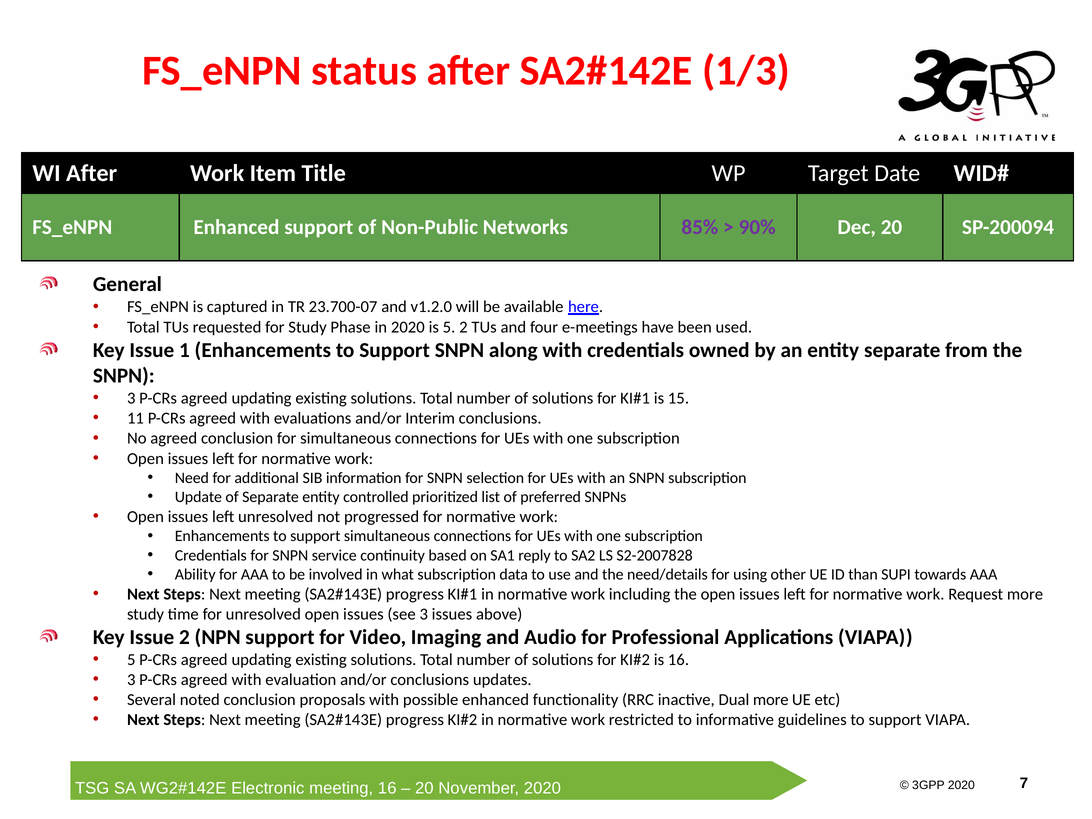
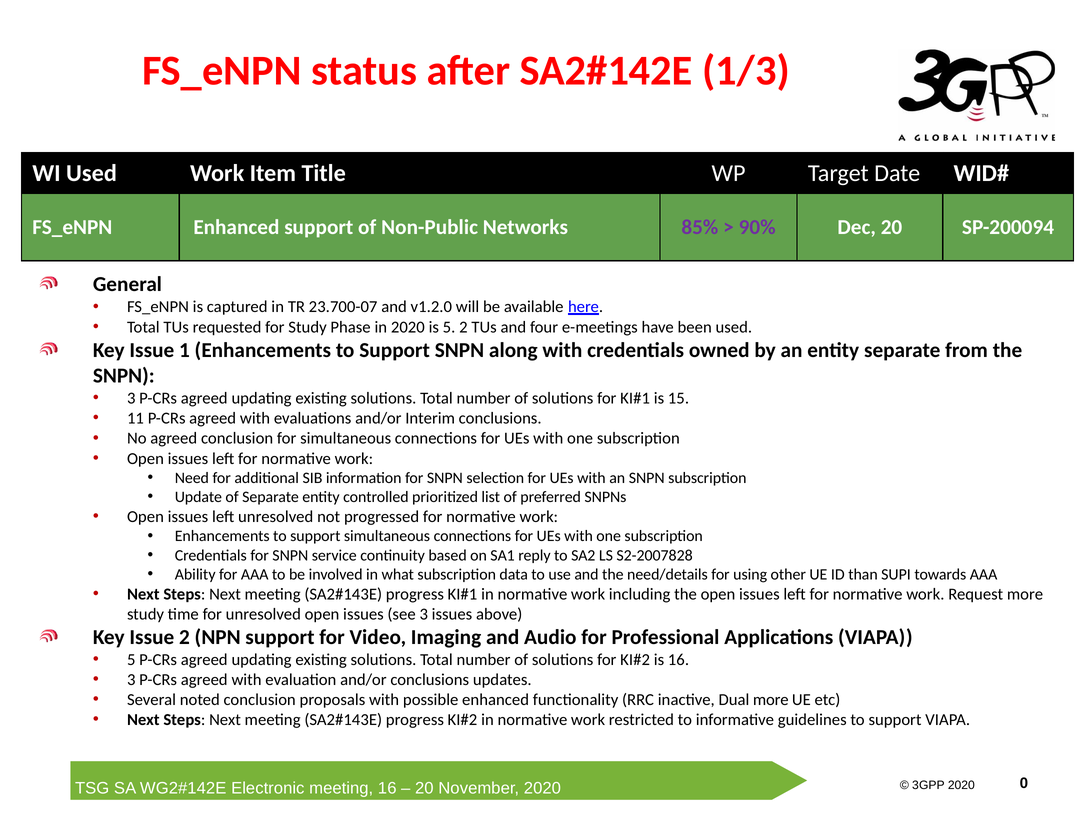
WI After: After -> Used (92, 173)
7: 7 -> 0 (1024, 783)
